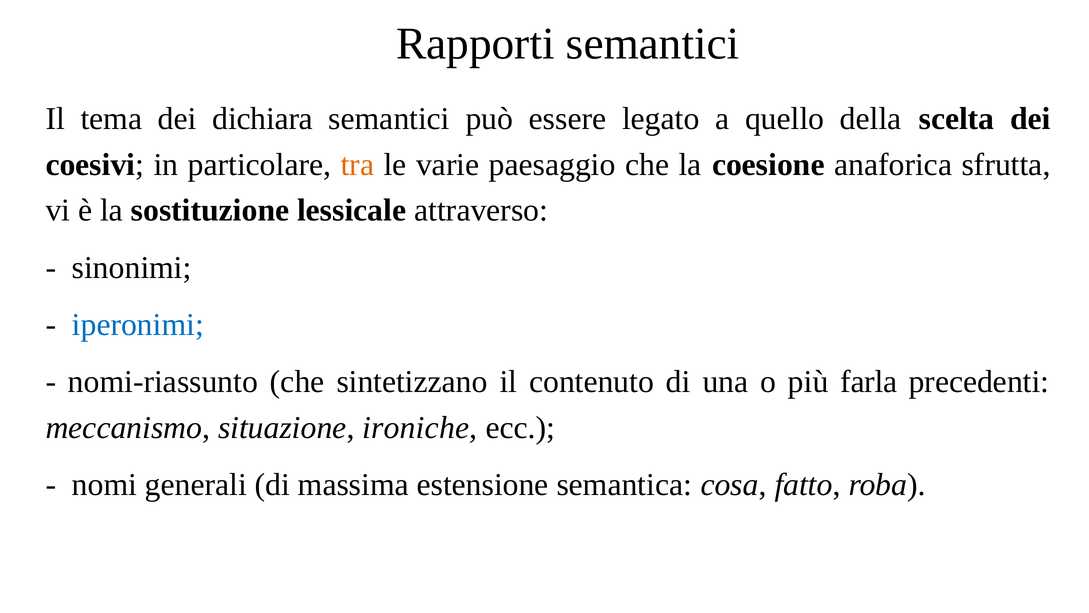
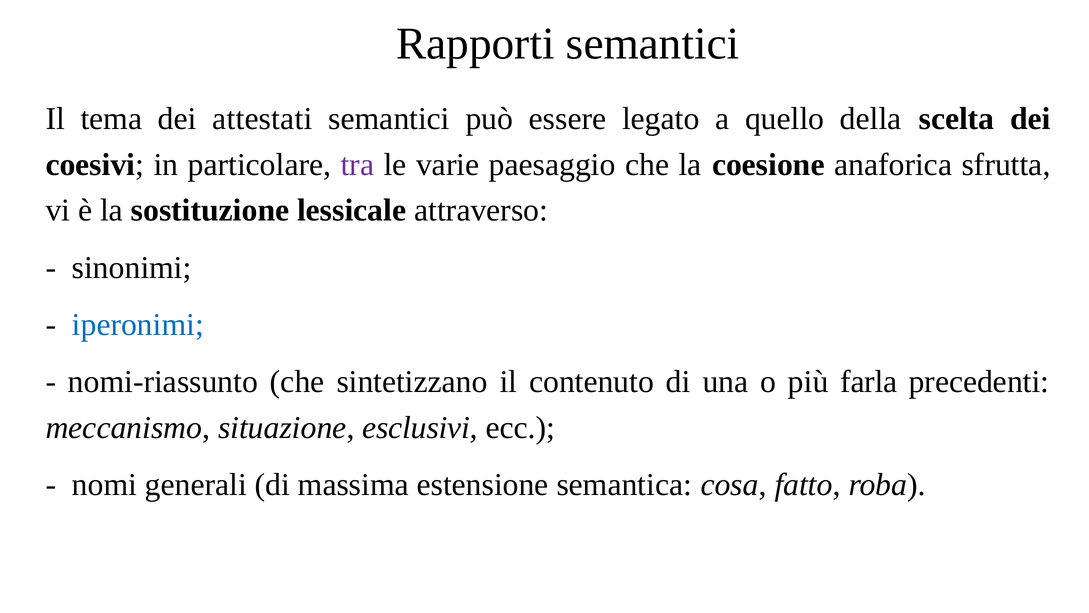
dichiara: dichiara -> attestati (262, 119)
tra colour: orange -> purple (357, 165)
ironiche: ironiche -> esclusivi (420, 427)
